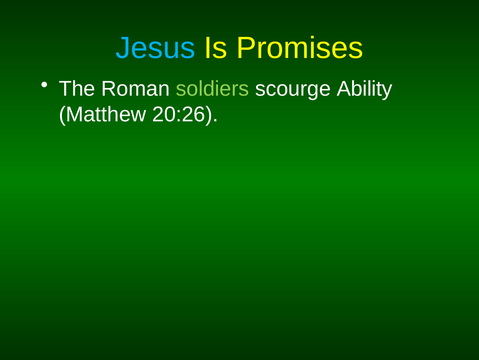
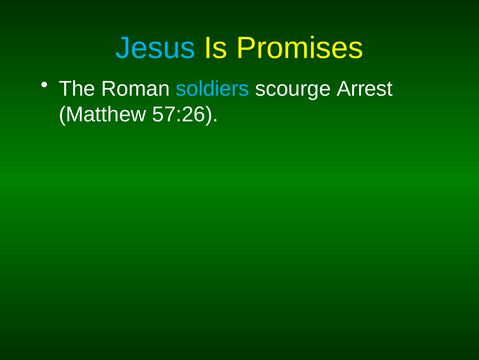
soldiers colour: light green -> light blue (213, 89)
Ability: Ability -> Arrest (365, 89)
20:26: 20:26 -> 57:26 (185, 114)
